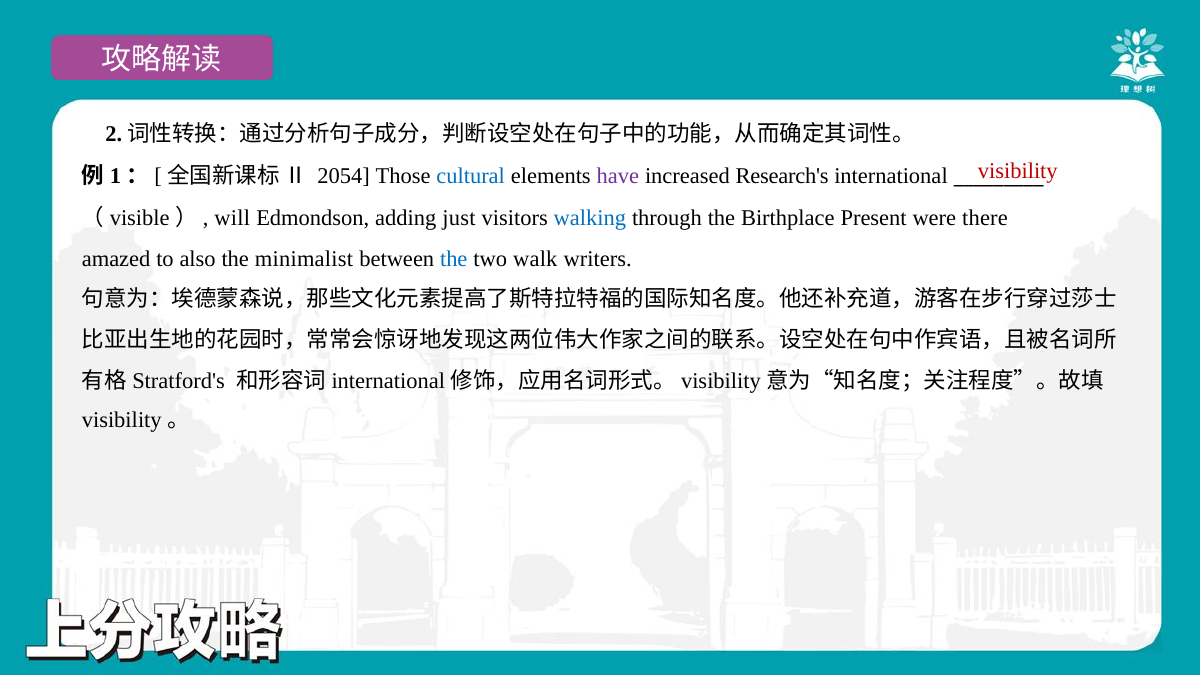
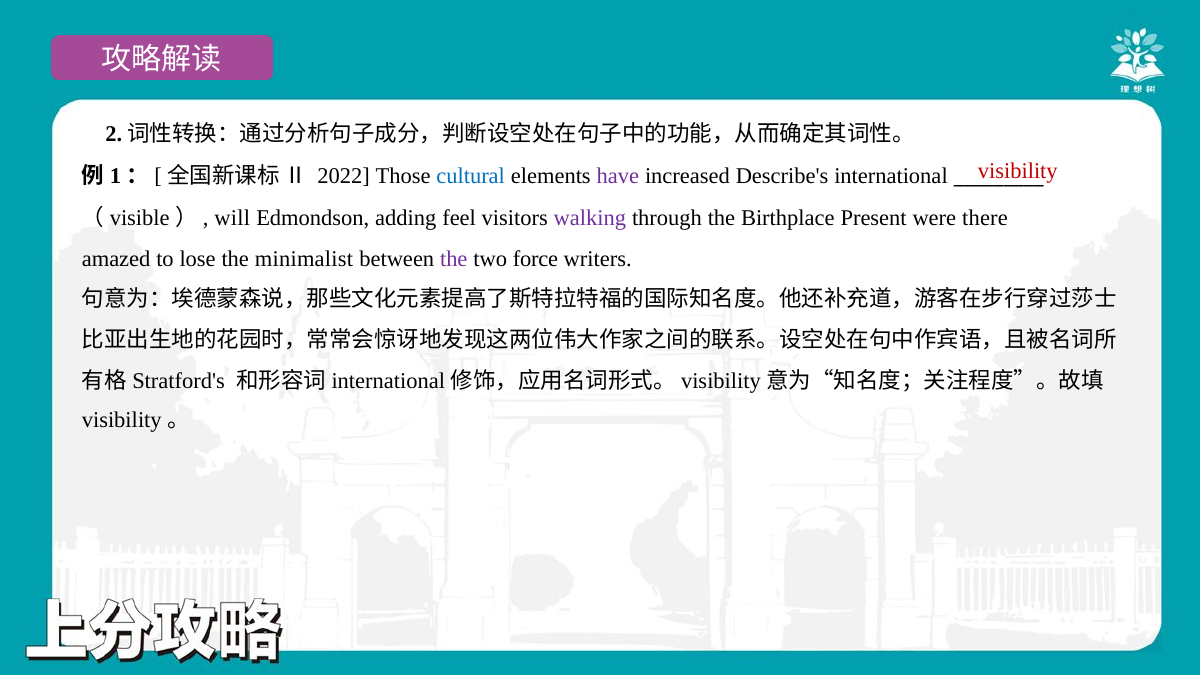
2054: 2054 -> 2022 (344, 176)
Research's: Research's -> Describe's (782, 176)
just: just -> feel (459, 218)
walking colour: blue -> purple (590, 218)
also: also -> lose (198, 259)
the colour: blue -> purple (454, 259)
walk: walk -> force (536, 259)
